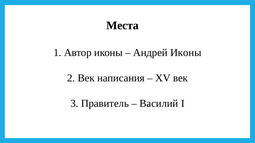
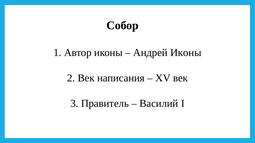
Места: Места -> Собор (123, 26)
